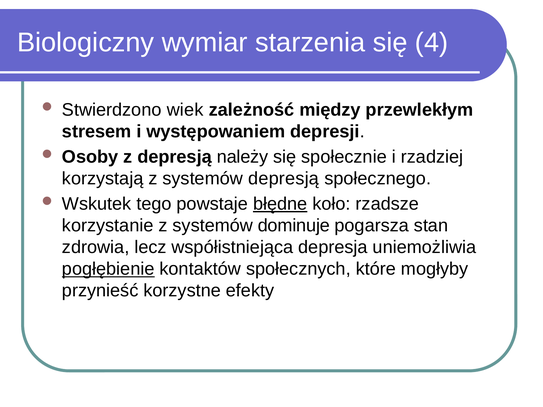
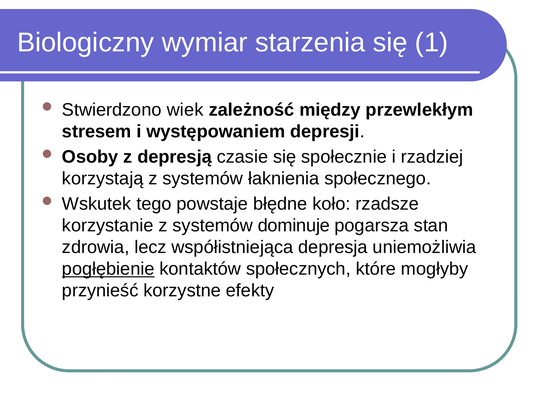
4: 4 -> 1 (432, 43)
należy: należy -> czasie (242, 157)
systemów depresją: depresją -> łaknienia (284, 179)
błędne underline: present -> none (280, 204)
